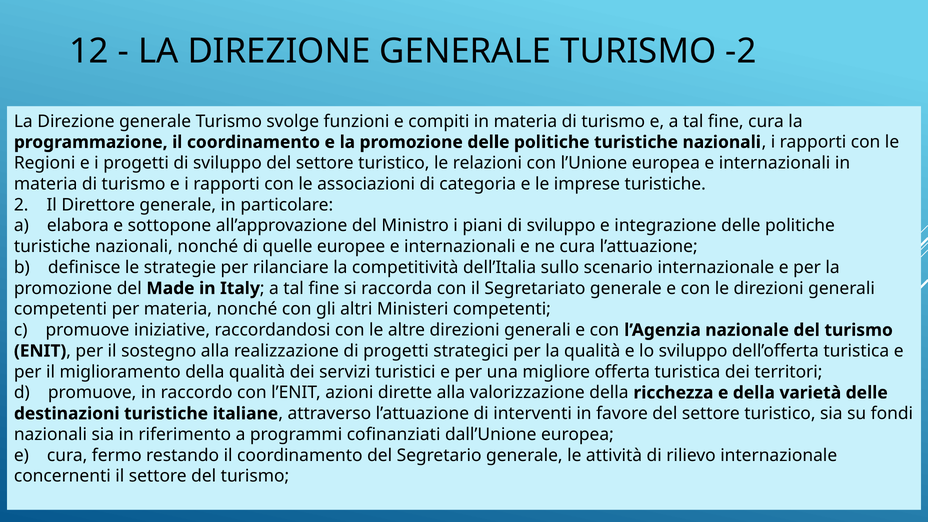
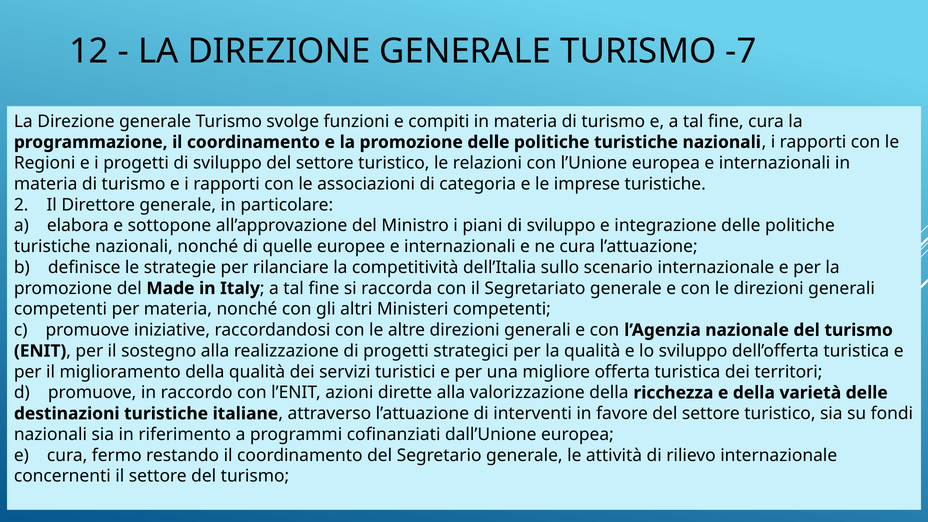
-2: -2 -> -7 (741, 51)
